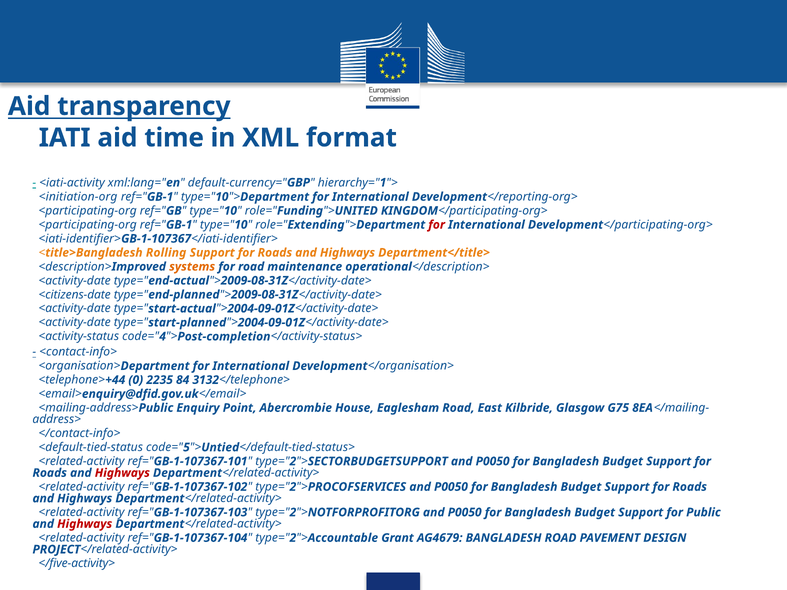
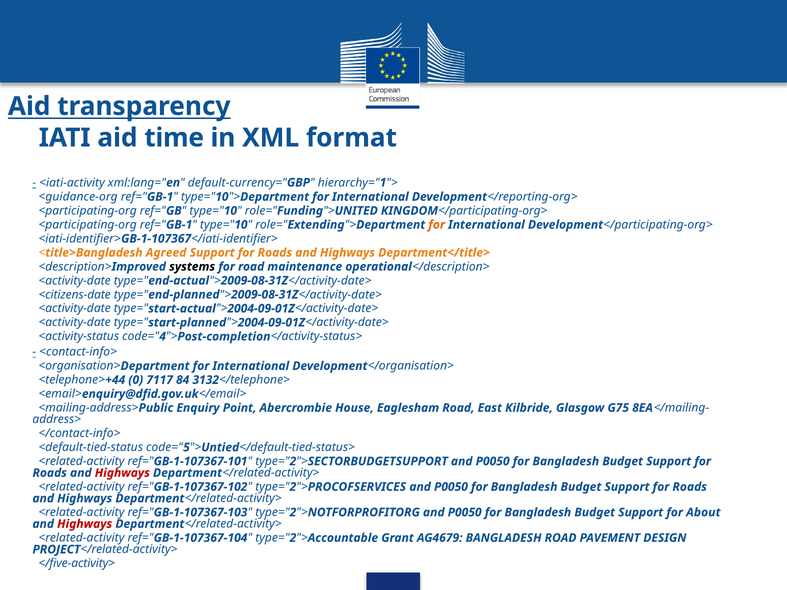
<initiation-org: <initiation-org -> <guidance-org (78, 197)
for colour: red -> orange (437, 225)
Rolling: Rolling -> Agreed (166, 253)
systems colour: orange -> black (192, 267)
2235: 2235 -> 7117 (160, 380)
Public: Public -> About (703, 513)
